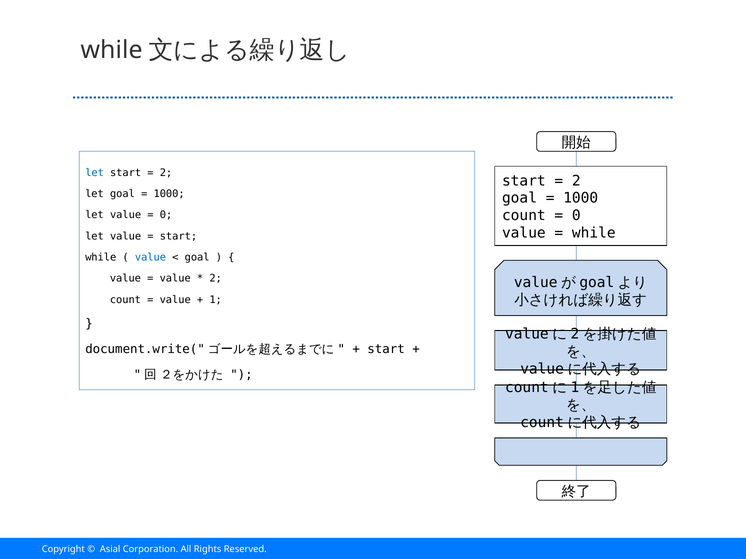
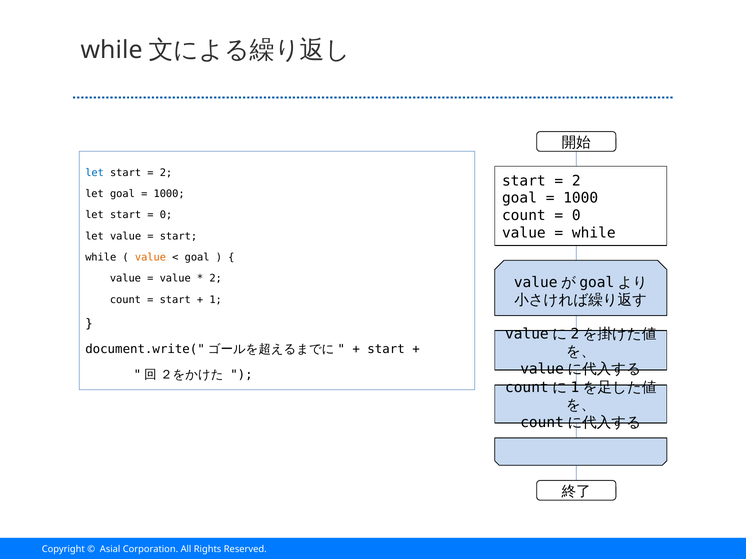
value: value -> start (126, 215)
value colour: blue -> orange (150, 258)
value: value -> start (175, 300)
